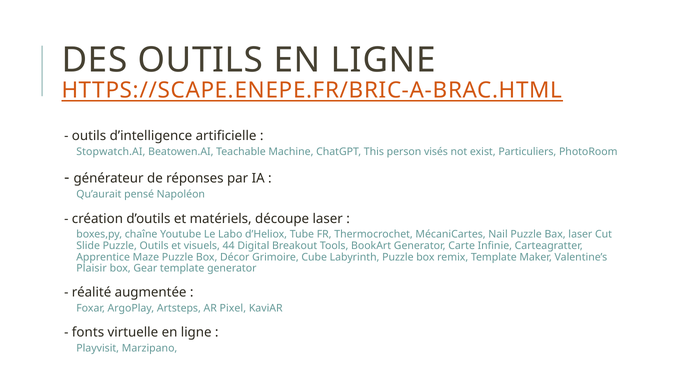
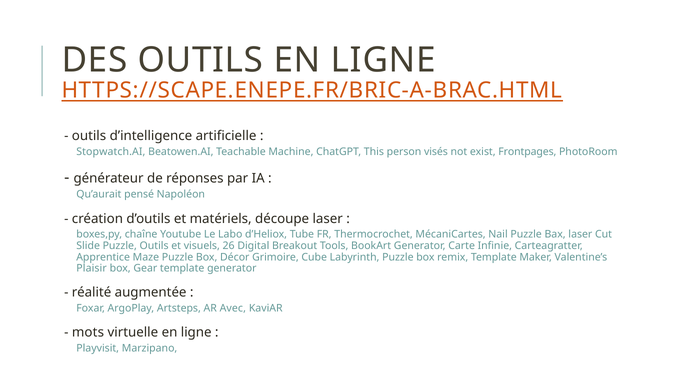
Particuliers: Particuliers -> Frontpages (527, 152)
44: 44 -> 26 (229, 246)
Pixel: Pixel -> Avec (233, 308)
fonts: fonts -> mots (88, 333)
